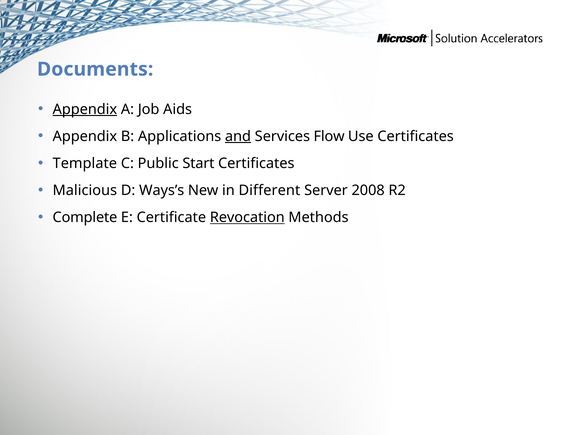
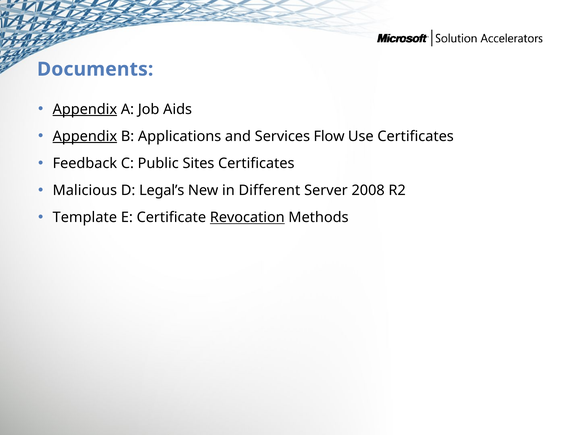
Appendix underline: none -> present (85, 136)
and underline: present -> none (238, 136)
Template: Template -> Feedback (85, 163)
Start: Start -> Sites (198, 163)
Ways’s: Ways’s -> Legal’s (162, 190)
Complete: Complete -> Template (85, 217)
